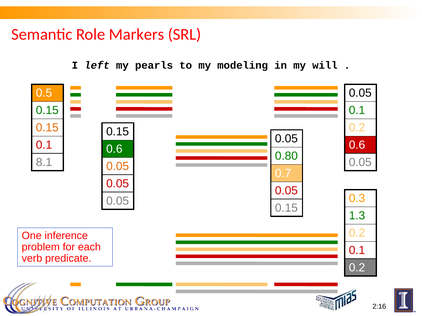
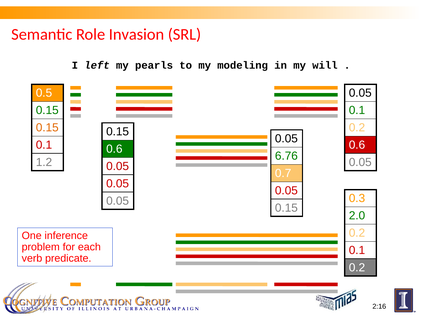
Markers: Markers -> Invasion (136, 35)
0.80: 0.80 -> 6.76 (286, 156)
8.1: 8.1 -> 1.2 (44, 163)
0.05 colour: orange -> red (118, 167)
1.3: 1.3 -> 2.0 (357, 216)
